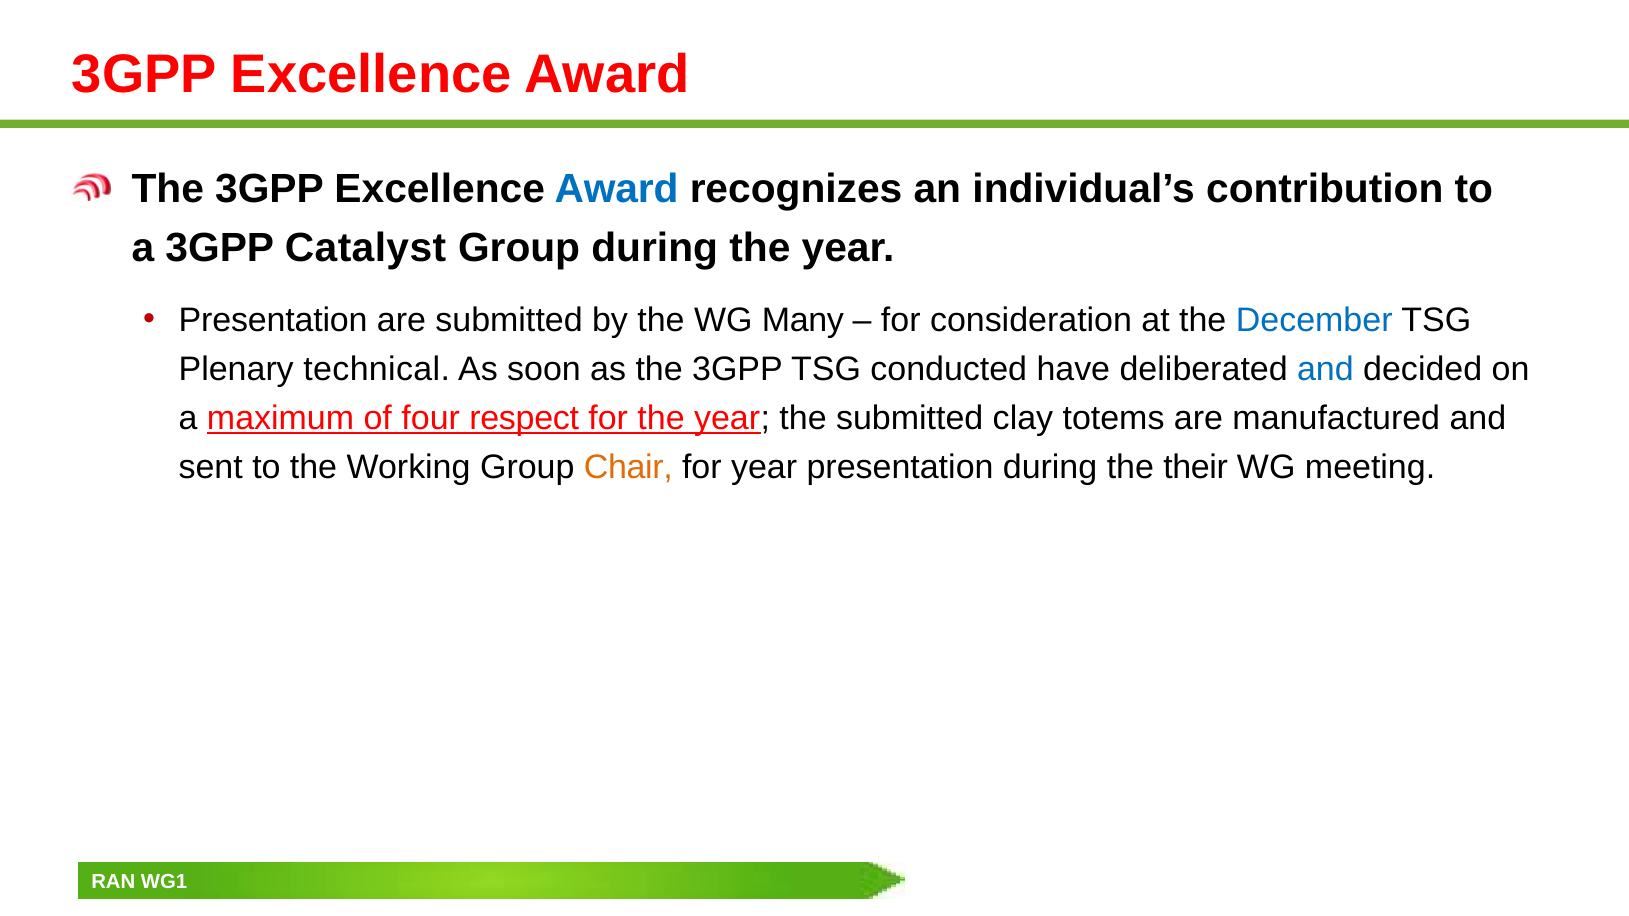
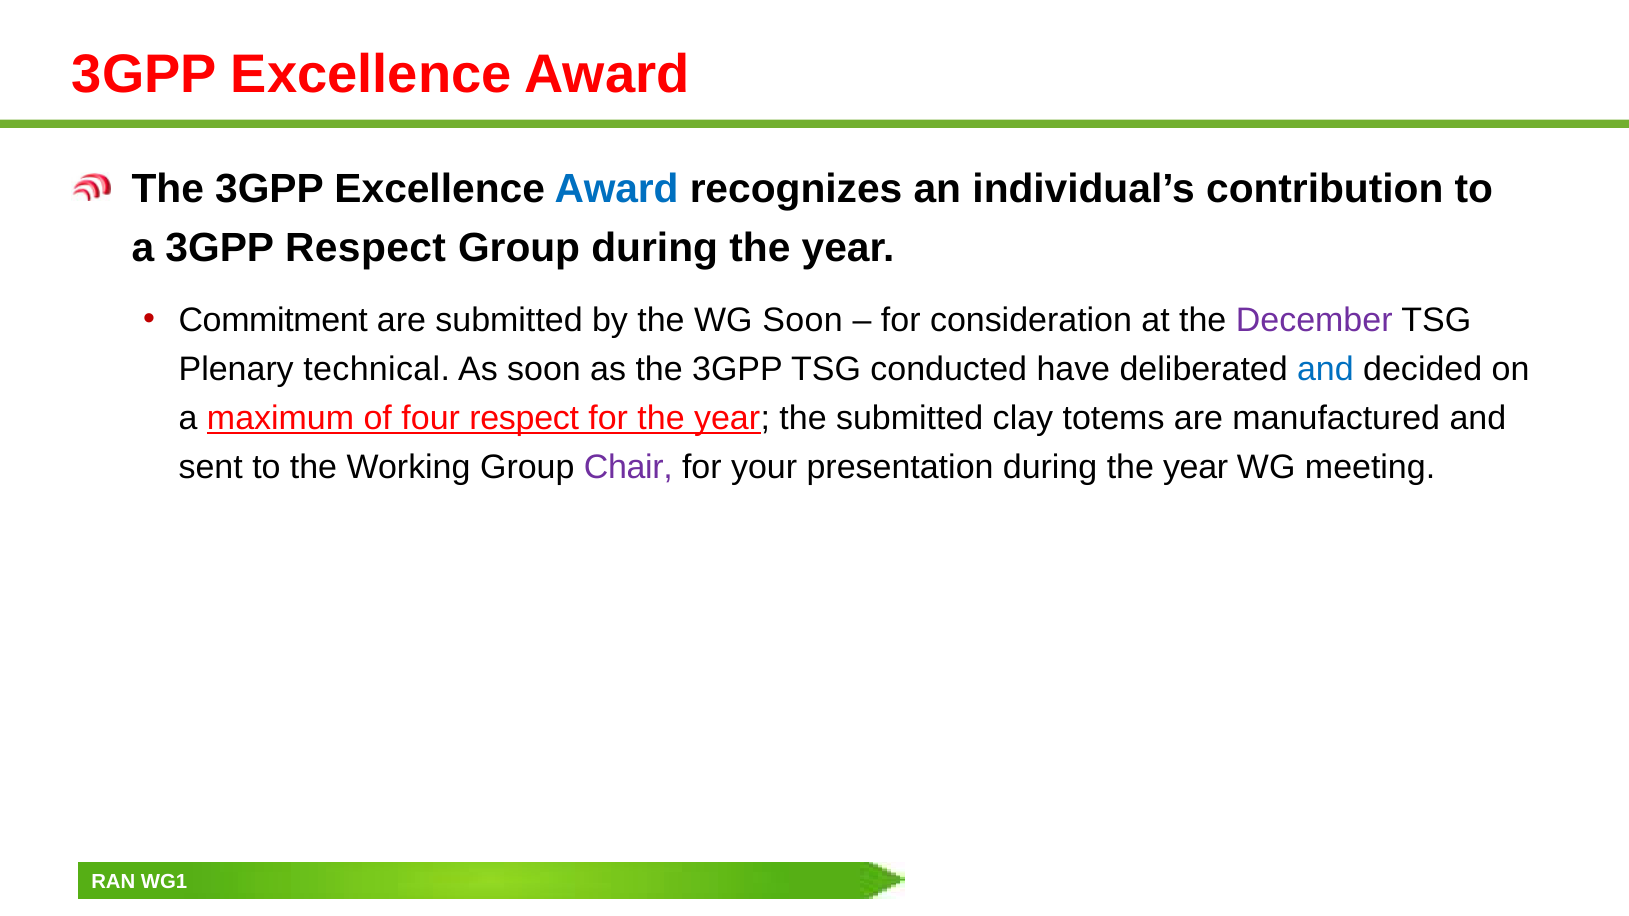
3GPP Catalyst: Catalyst -> Respect (366, 248)
Presentation: Presentation -> Commitment (273, 321)
WG Many: Many -> Soon (803, 321)
December colour: blue -> purple (1314, 321)
Chair colour: orange -> purple (628, 467)
for year: year -> your (764, 467)
presentation during the their: their -> year (1196, 467)
